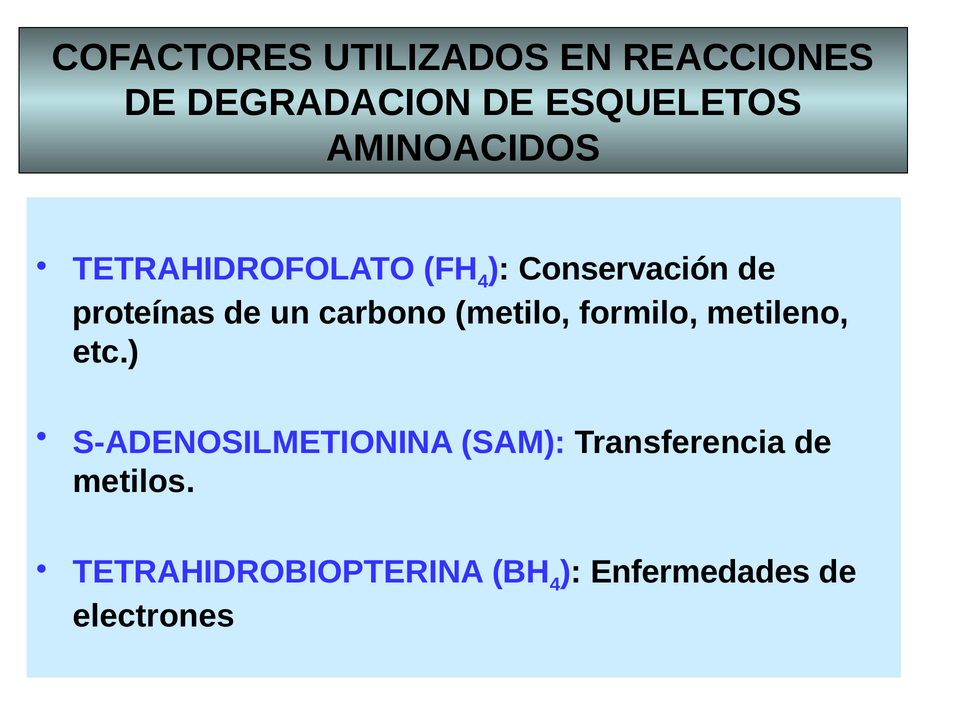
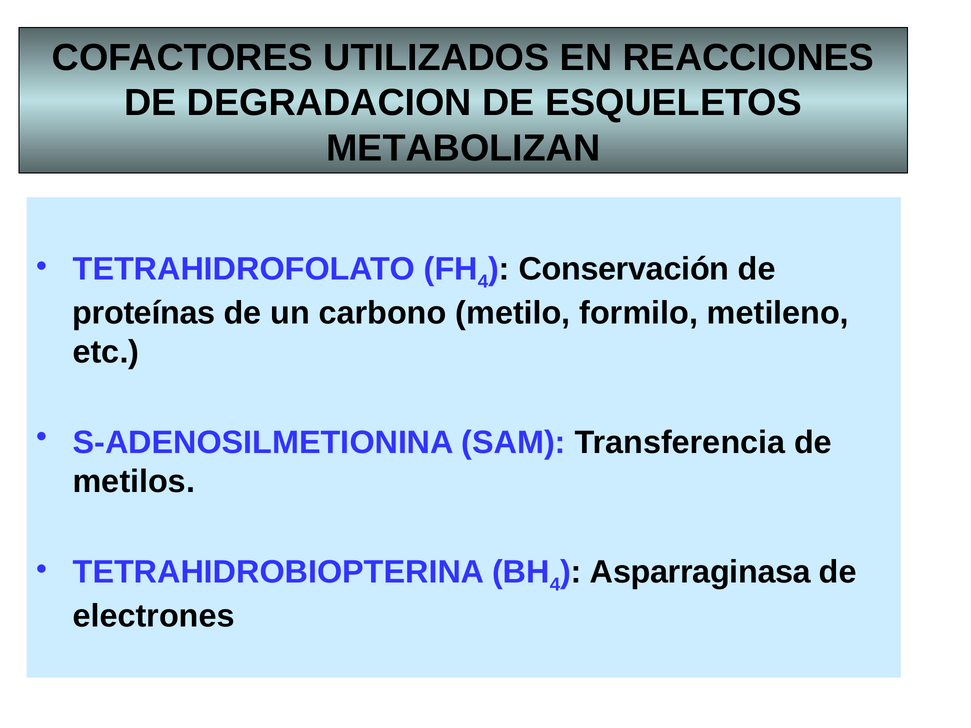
AMINOACIDOS: AMINOACIDOS -> METABOLIZAN (463, 148)
Enfermedades: Enfermedades -> Asparraginasa (700, 572)
